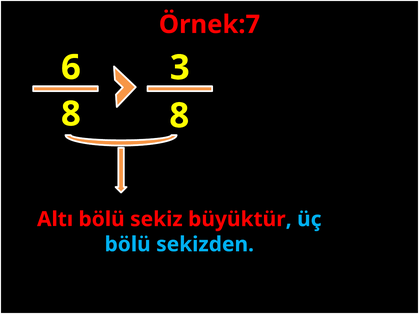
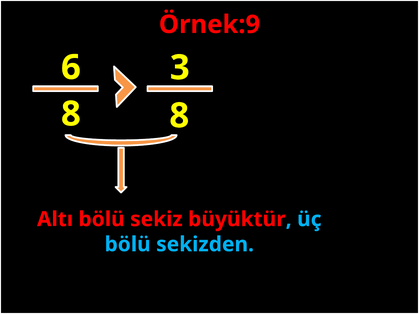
Örnek:7: Örnek:7 -> Örnek:9 (209, 25)
